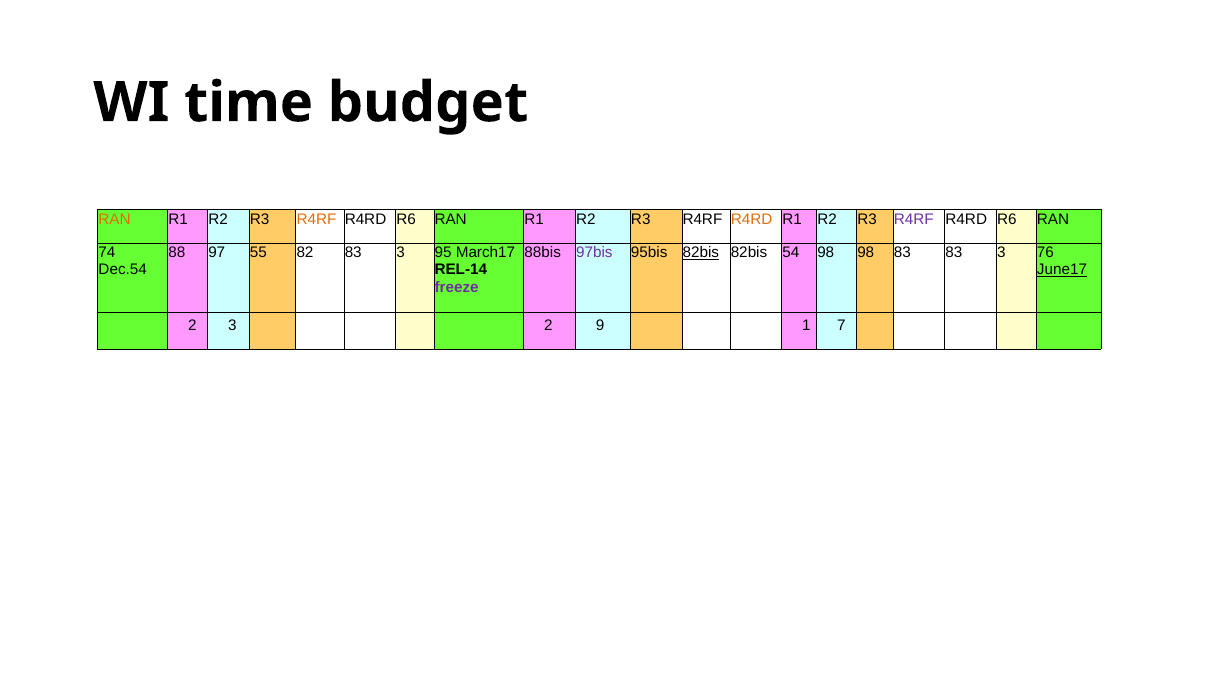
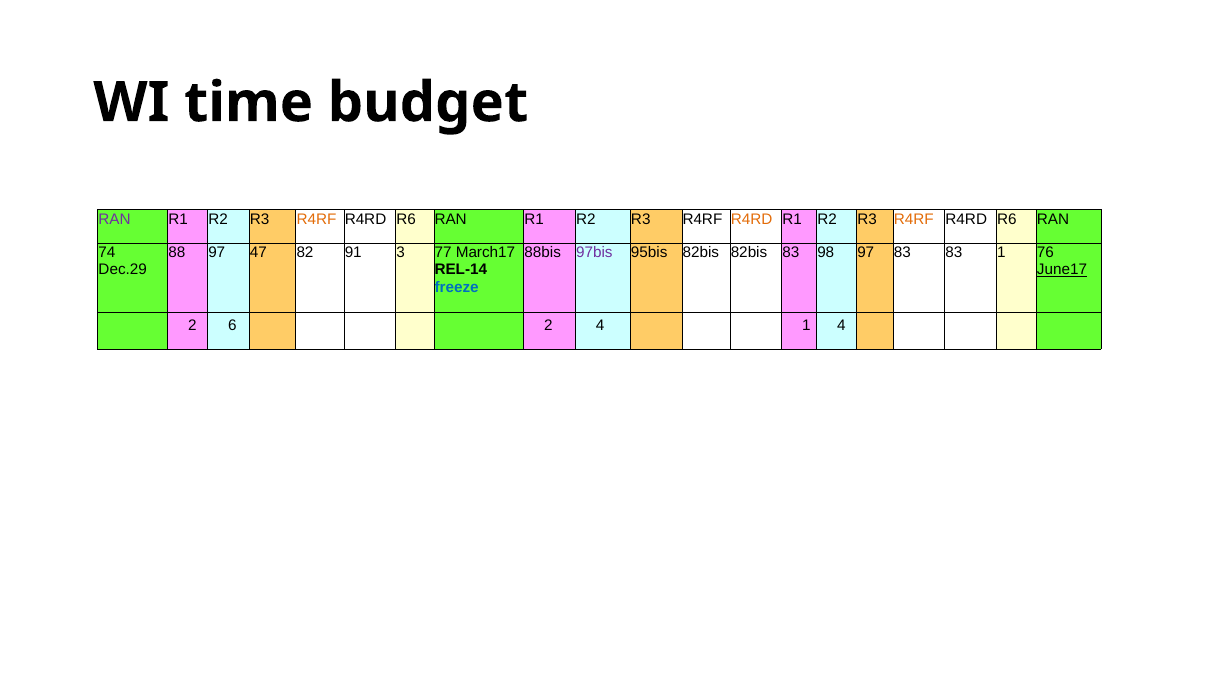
RAN colour: orange -> purple (115, 219)
R4RF colour: purple -> orange (914, 219)
55: 55 -> 47 (258, 253)
82 83: 83 -> 91 (353, 253)
95: 95 -> 77 (443, 253)
82bis underline: present -> none (701, 253)
82bis 54: 54 -> 83 (791, 253)
98 98: 98 -> 97 (866, 253)
83 83 3: 3 -> 1 (1001, 253)
Dec.54: Dec.54 -> Dec.29 (123, 270)
freeze colour: purple -> blue (457, 287)
2 3: 3 -> 6 (232, 326)
2 9: 9 -> 4 (600, 326)
1 7: 7 -> 4 (841, 326)
